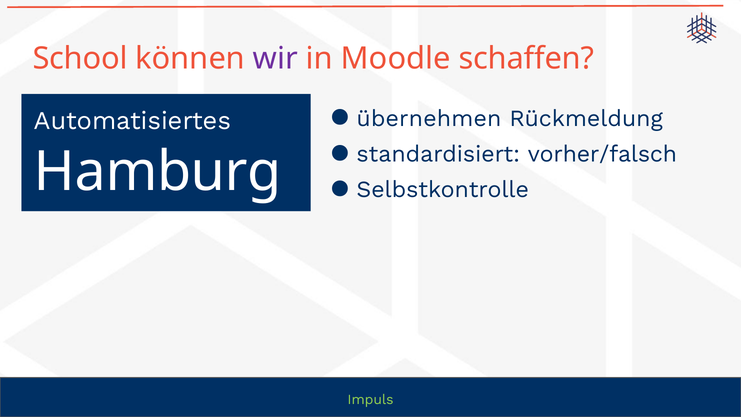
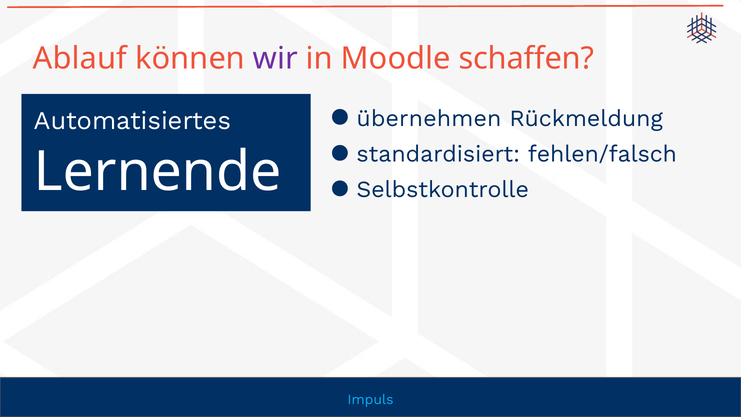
School: School -> Ablauf (80, 59)
vorher/falsch: vorher/falsch -> fehlen/falsch (602, 154)
Hamburg: Hamburg -> Lernende (158, 172)
Impuls colour: light green -> light blue (370, 400)
